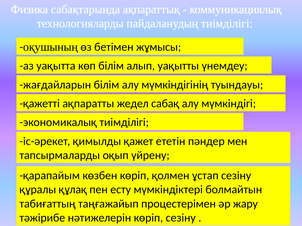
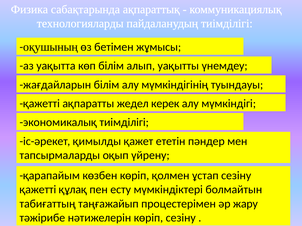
сабақ: сабақ -> керек (165, 104)
құралы: құралы -> қажетті (38, 190)
